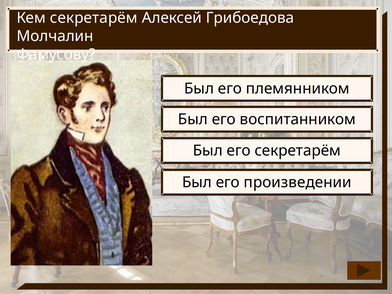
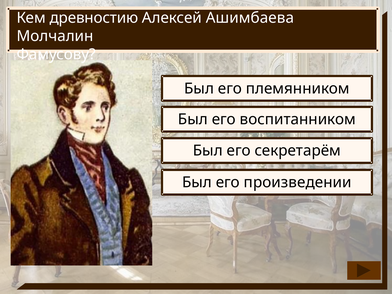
Кем секретарём: секретарём -> древностию (94, 18)
Грибоедова: Грибоедова -> Ашимбаева (250, 18)
